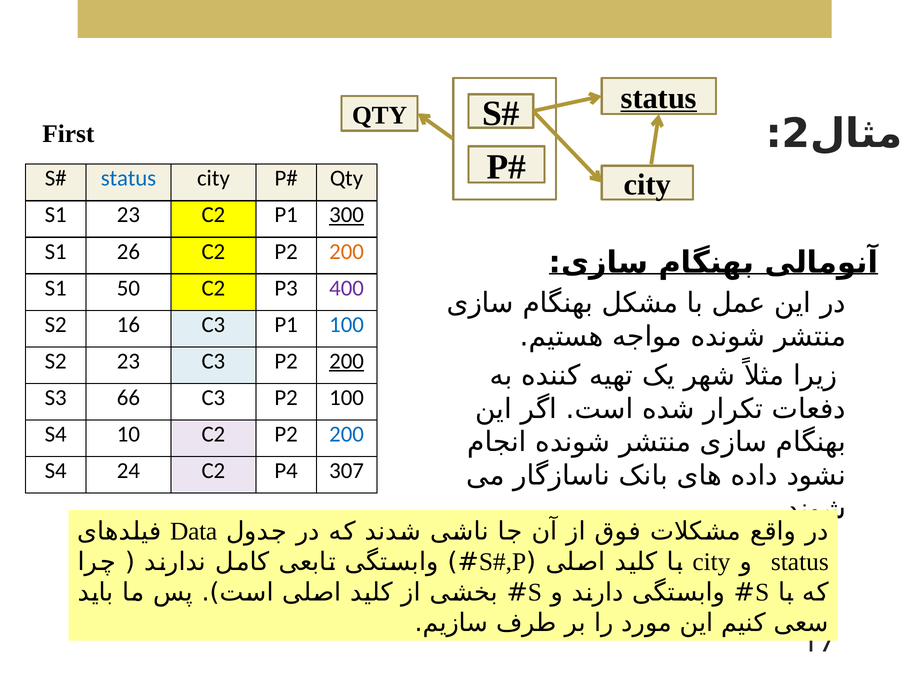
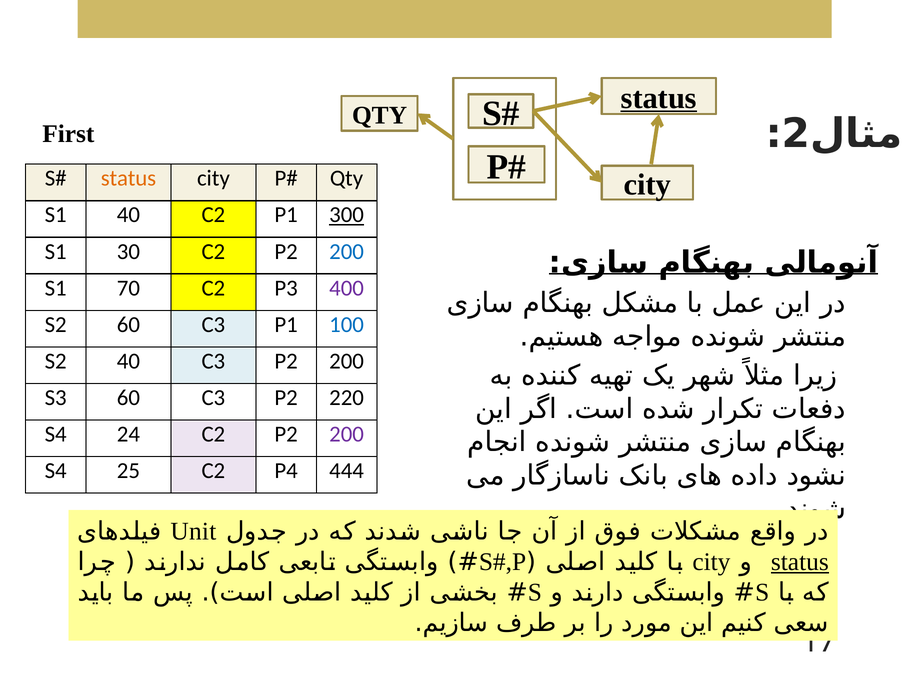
status colour: blue -> orange (128, 179)
S1 23: 23 -> 40 (128, 215)
26: 26 -> 30 (128, 252)
200 colour: orange -> blue (347, 252)
50: 50 -> 70 (128, 288)
S2 16: 16 -> 60 (128, 325)
S2 23: 23 -> 40 (128, 361)
200 underline: present -> none (347, 361)
S3 66: 66 -> 60 (128, 398)
P2 100: 100 -> 220 (347, 398)
10: 10 -> 24 (128, 434)
200 colour: blue -> purple (347, 434)
24: 24 -> 25 (128, 471)
307: 307 -> 444 (347, 471)
Data: Data -> Unit (193, 532)
status underline: none -> present (800, 562)
